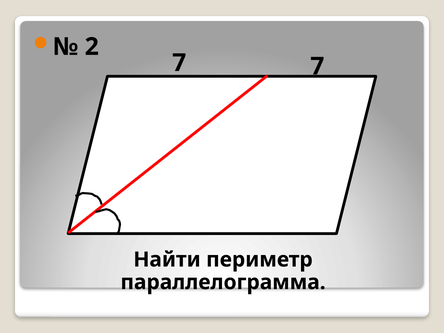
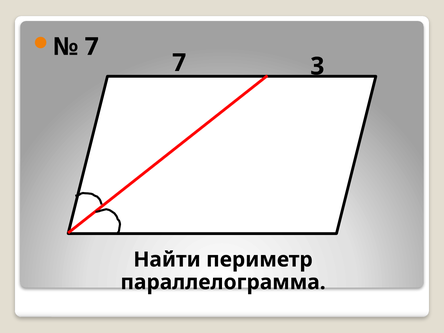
2: 2 -> 7 (92, 47)
7 7: 7 -> 3 (317, 66)
